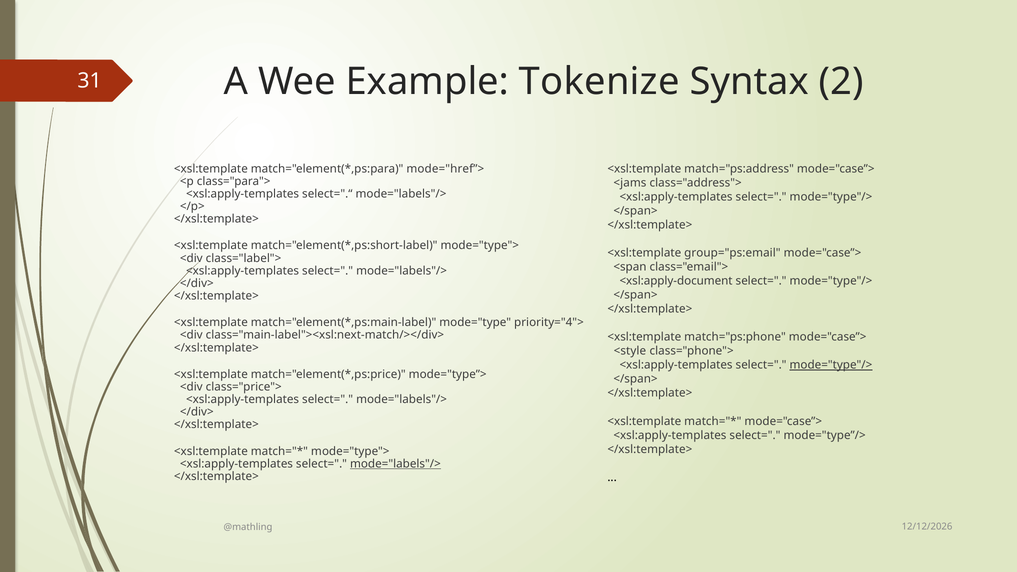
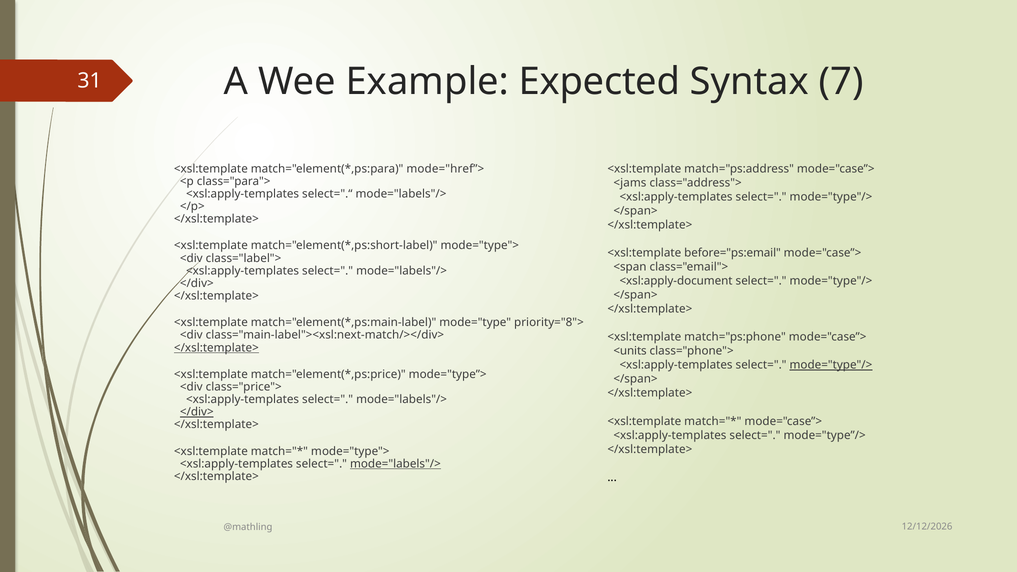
Tokenize: Tokenize -> Expected (600, 81)
2: 2 -> 7 (841, 81)
group="ps:email: group="ps:email -> before="ps:email (733, 253)
priority="4">: priority="4"> -> priority="8"> (549, 323)
</xsl:template> underline: none -> present (216, 348)
<style: <style -> <units (630, 351)
</div> underline: none -> present (197, 412)
